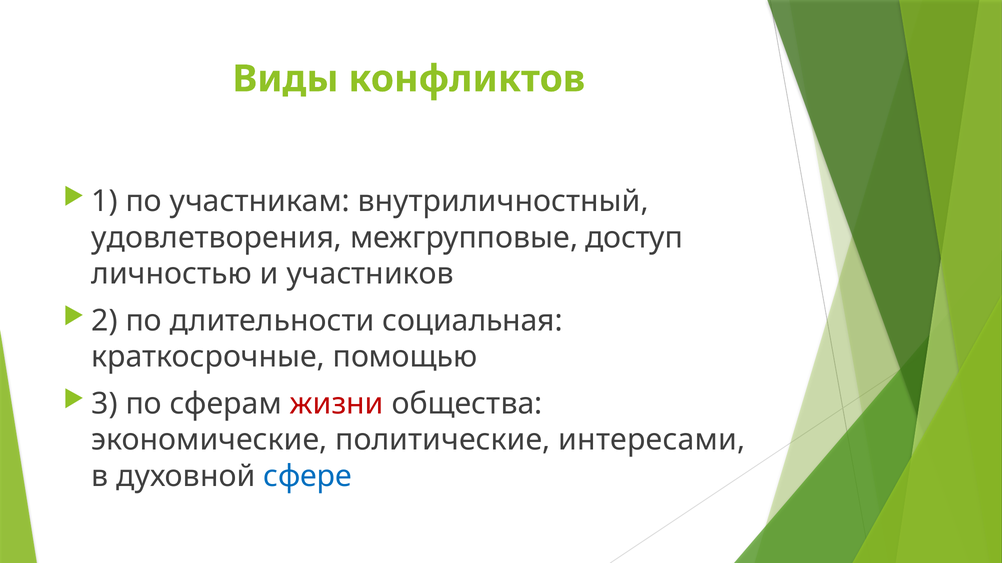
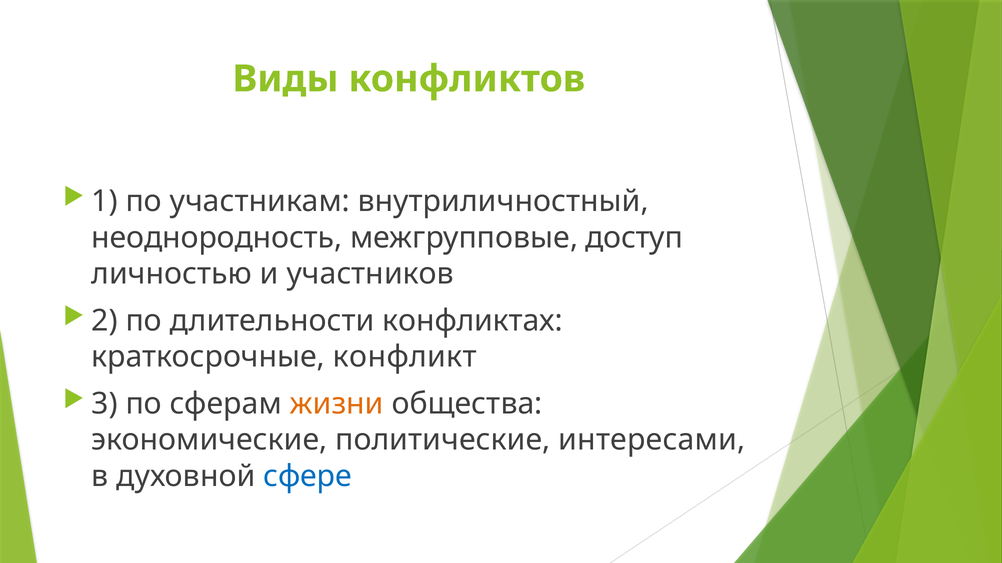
удовлетворения: удовлетворения -> неоднородность (217, 238)
социальная: социальная -> конфликтах (473, 321)
помощью: помощью -> конфликт (405, 357)
жизни colour: red -> orange (337, 404)
